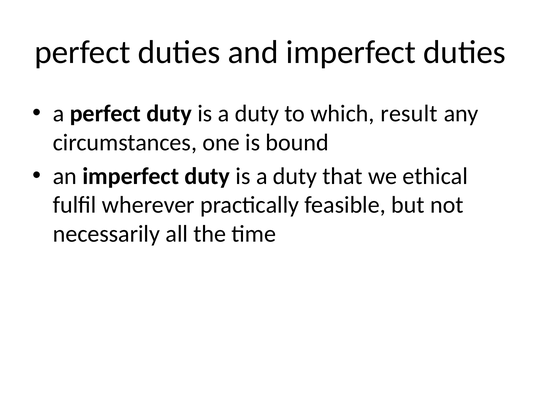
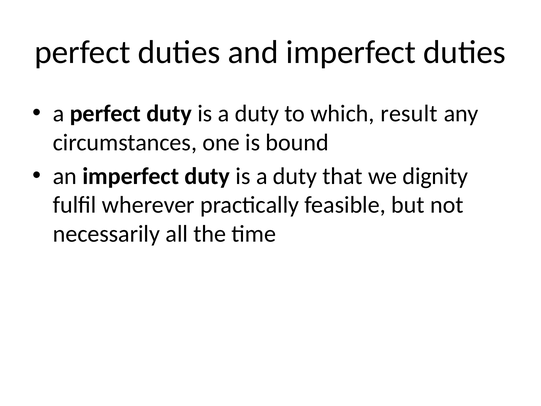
ethical: ethical -> dignity (435, 176)
